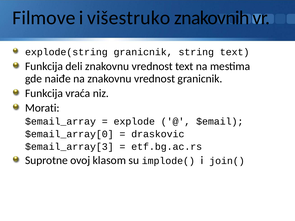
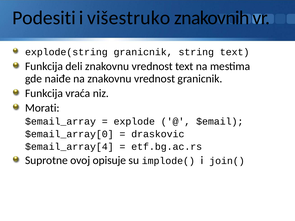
Filmove: Filmove -> Podesiti (44, 18)
$email_array[3: $email_array[3 -> $email_array[4 (69, 147)
klasom: klasom -> opisuje (109, 161)
